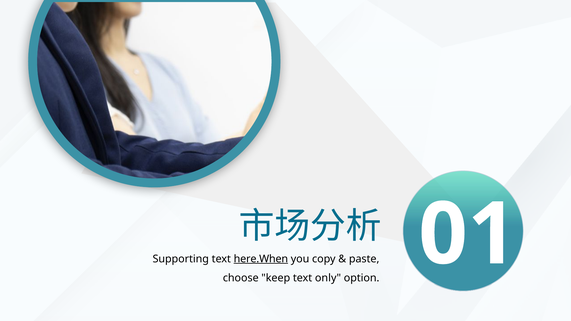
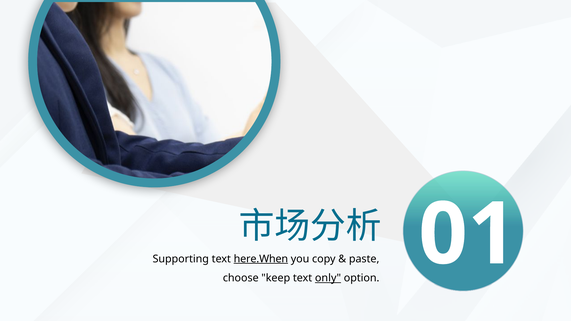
only underline: none -> present (328, 278)
